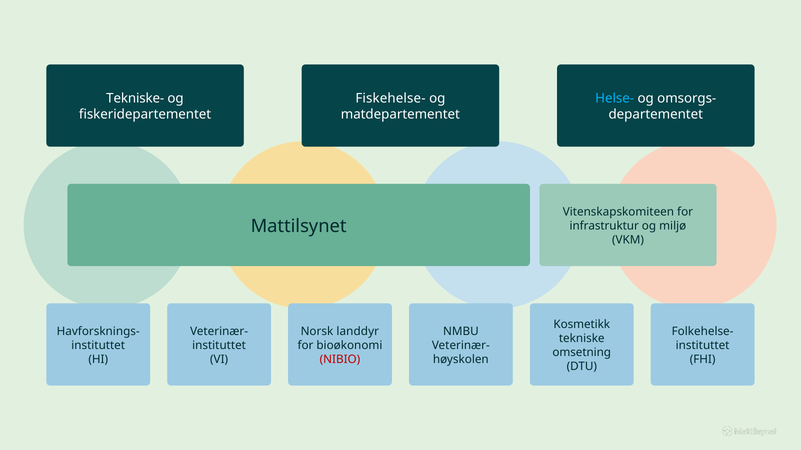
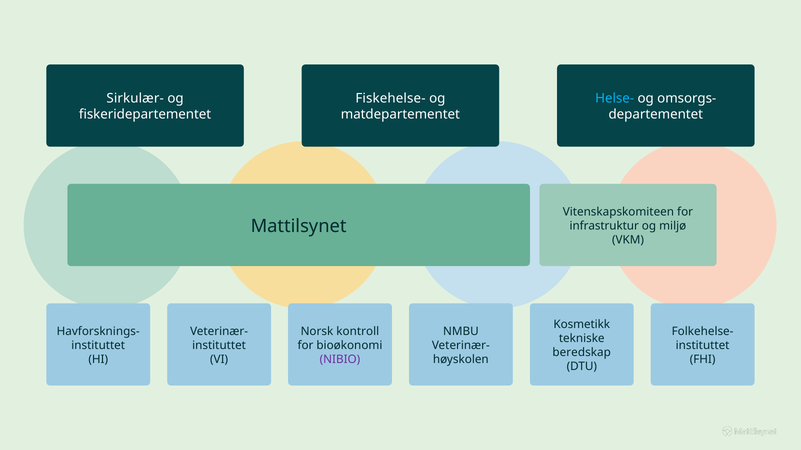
Tekniske-: Tekniske- -> Sirkulær- (135, 99)
landdyr: landdyr -> kontroll (358, 332)
omsetning: omsetning -> beredskap (582, 353)
NIBIO colour: red -> purple (340, 360)
